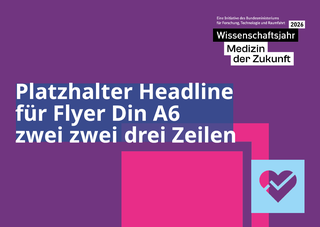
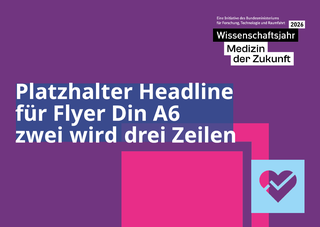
zwei zwei: zwei -> wird (94, 136)
